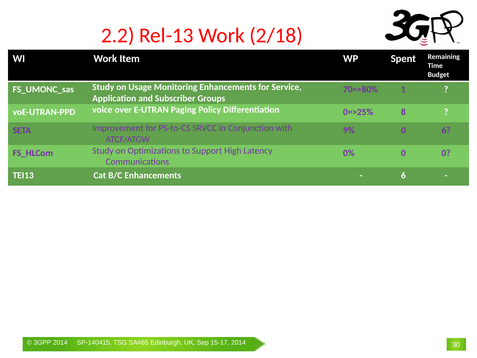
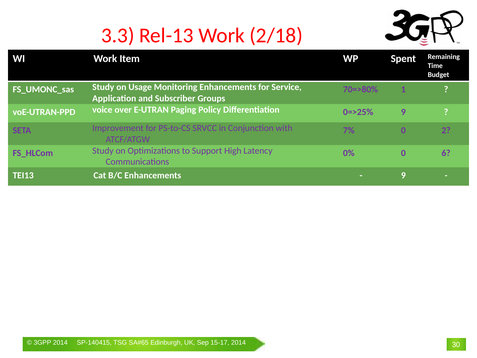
2.2: 2.2 -> 3.3 (118, 36)
0=>25% 8: 8 -> 9 (403, 112)
9%: 9% -> 7% (349, 130)
0 6: 6 -> 2 (446, 130)
0 0: 0 -> 6 (446, 153)
6: 6 -> 9 (403, 175)
